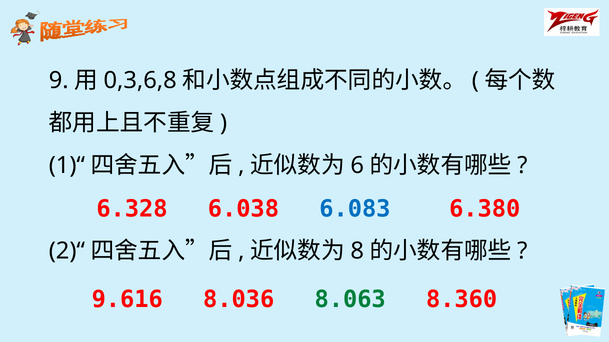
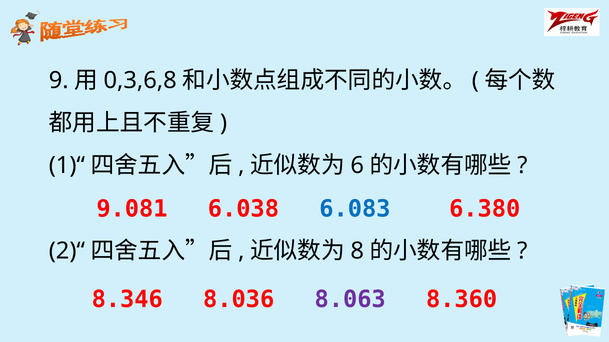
6.328: 6.328 -> 9.081 (132, 209)
9.616: 9.616 -> 8.346 (127, 300)
8.063 colour: green -> purple (350, 300)
